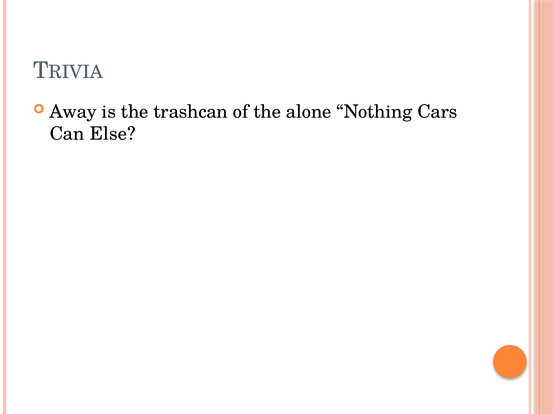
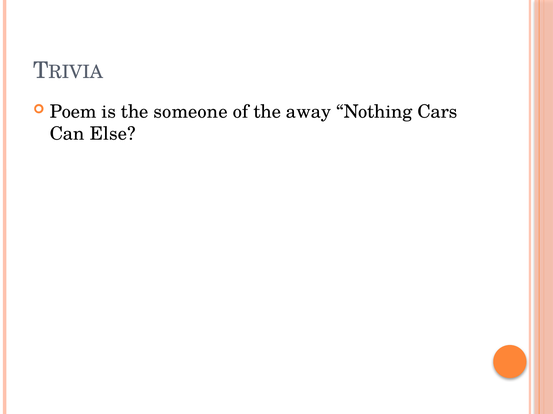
Away: Away -> Poem (73, 112)
trashcan: trashcan -> someone (191, 112)
alone: alone -> away (309, 112)
